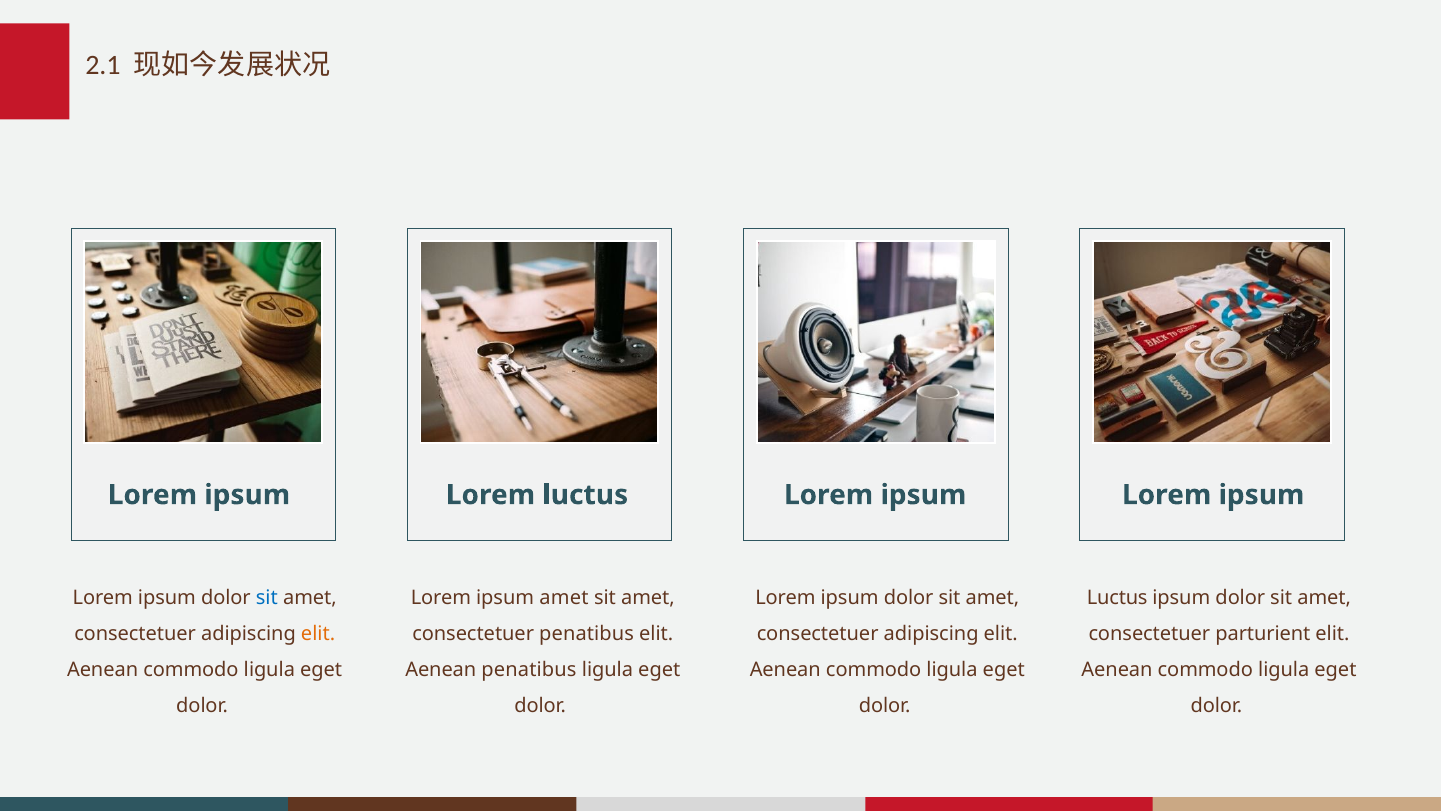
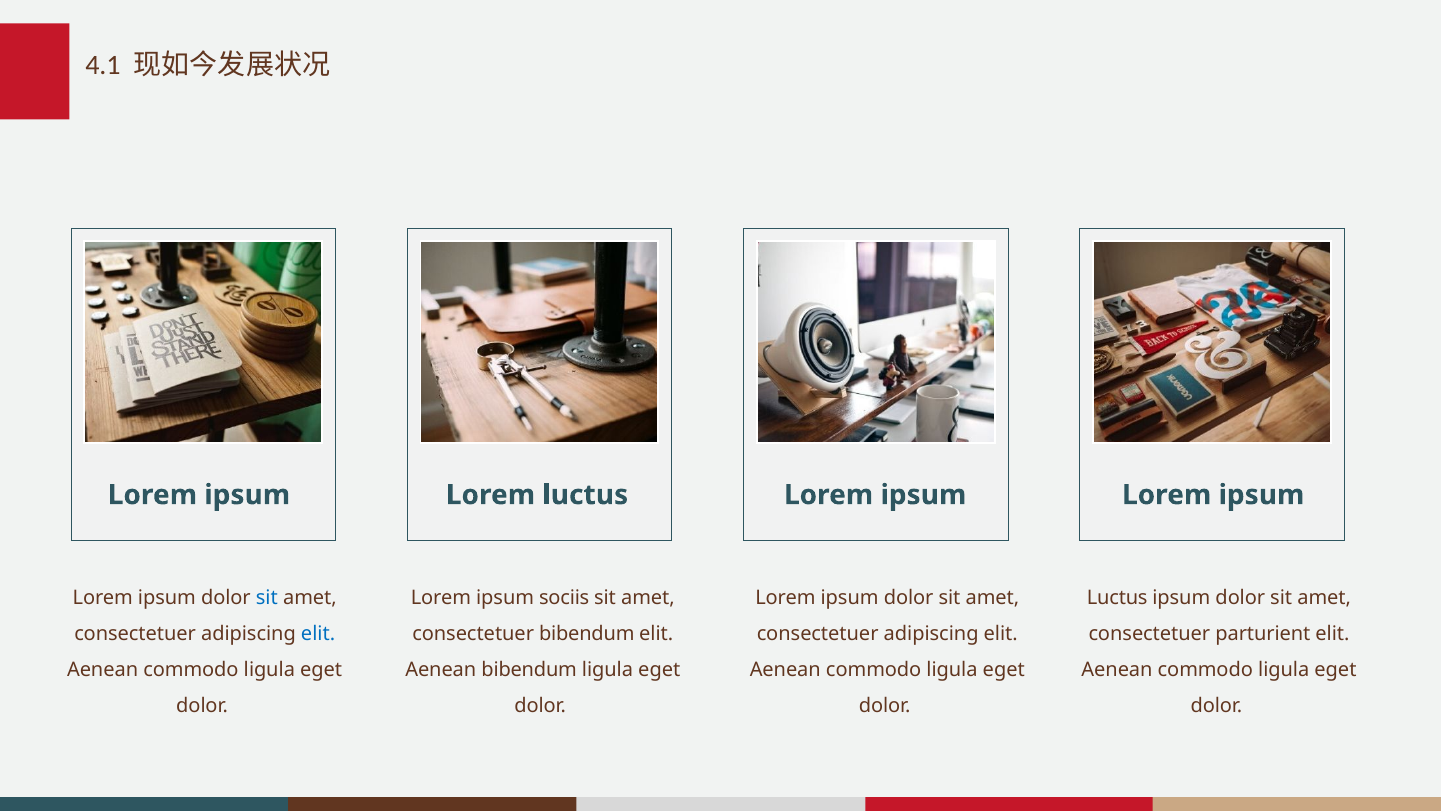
2.1: 2.1 -> 4.1 (103, 65)
ipsum amet: amet -> sociis (564, 598)
elit colour: orange -> blue (318, 634)
consectetuer penatibus: penatibus -> bibendum (587, 634)
Aenean penatibus: penatibus -> bibendum (529, 670)
